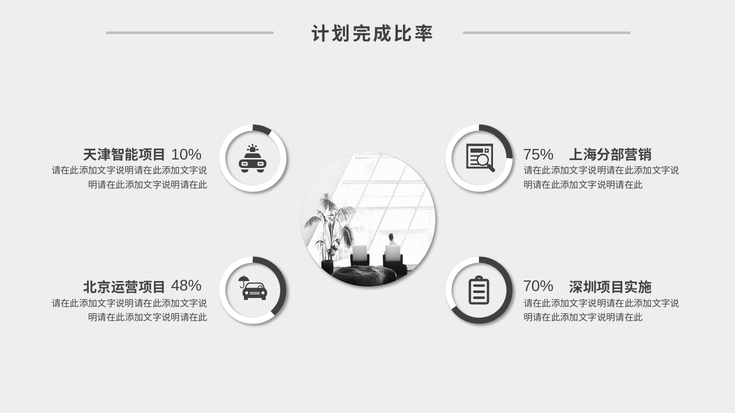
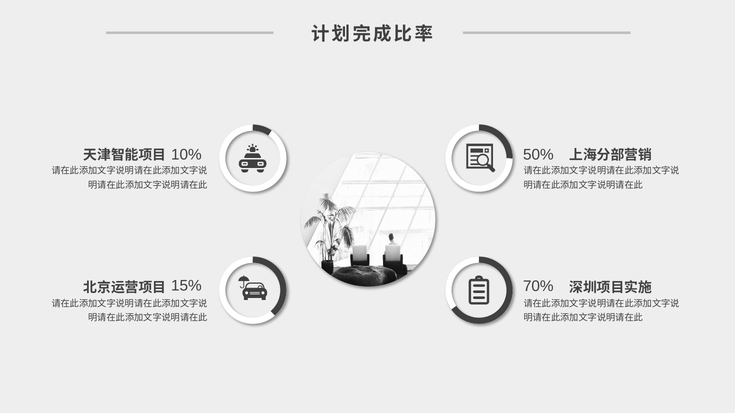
75%: 75% -> 50% (538, 155)
48%: 48% -> 15% (186, 286)
